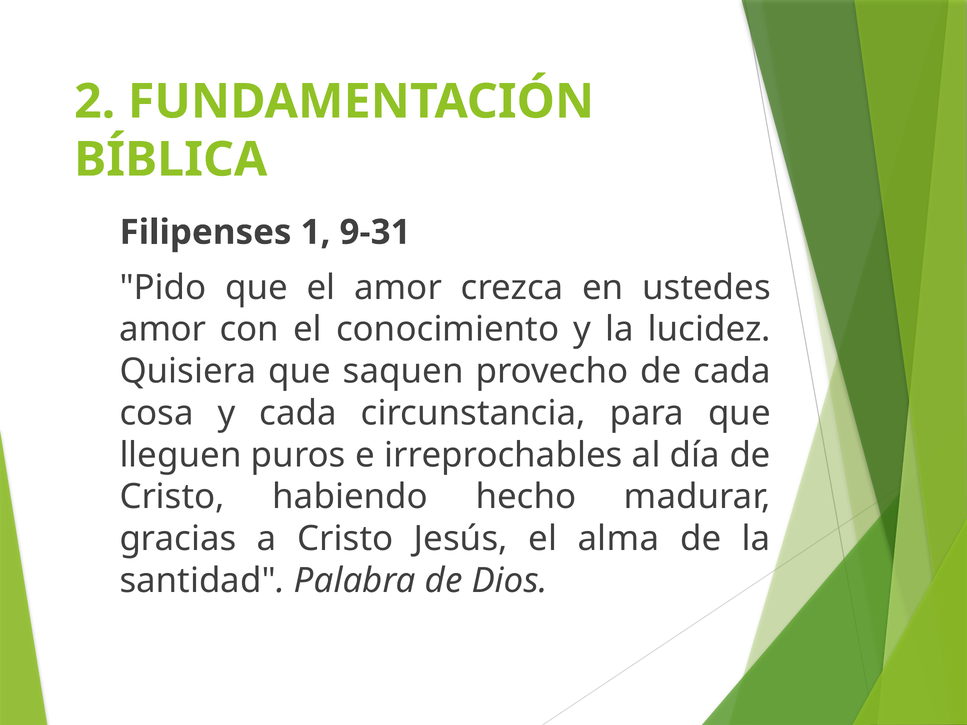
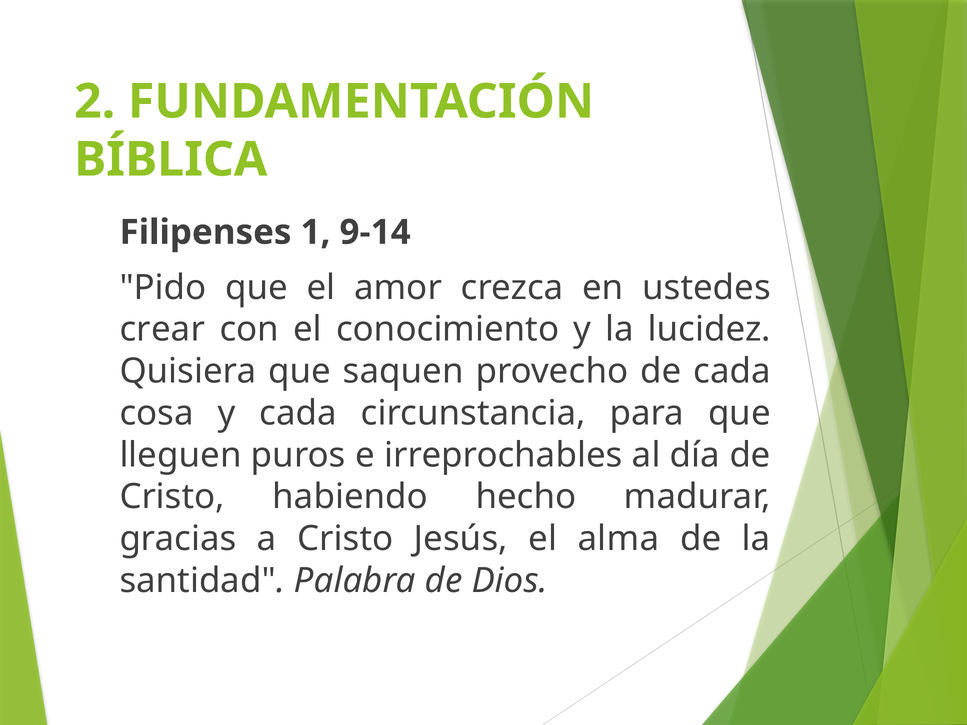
9-31: 9-31 -> 9-14 (375, 232)
amor: amor -> crear (162, 330)
